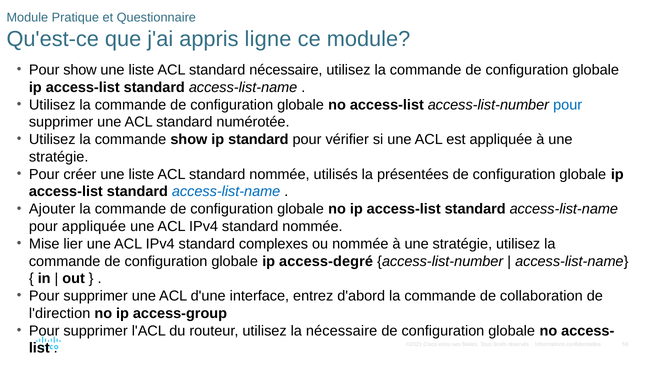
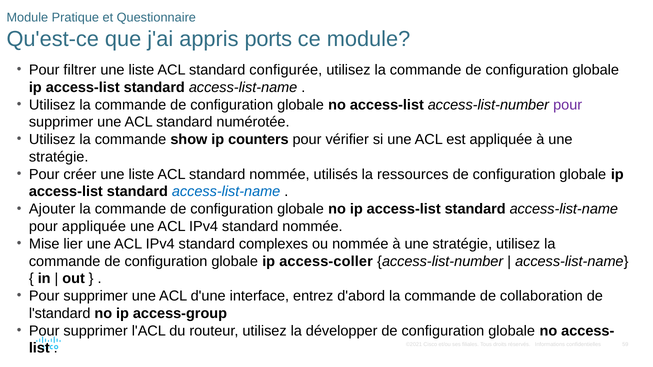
ligne: ligne -> ports (268, 39)
Pour show: show -> filtrer (80, 70)
standard nécessaire: nécessaire -> configurée (286, 70)
pour colour: blue -> purple (568, 105)
ip standard: standard -> counters (258, 140)
présentées: présentées -> ressources (413, 174)
access-degré: access-degré -> access-coller (326, 261)
l'direction: l'direction -> l'standard (60, 314)
la nécessaire: nécessaire -> développer (342, 331)
